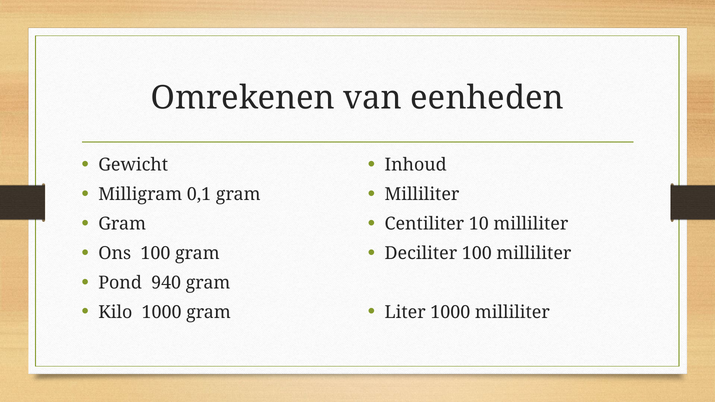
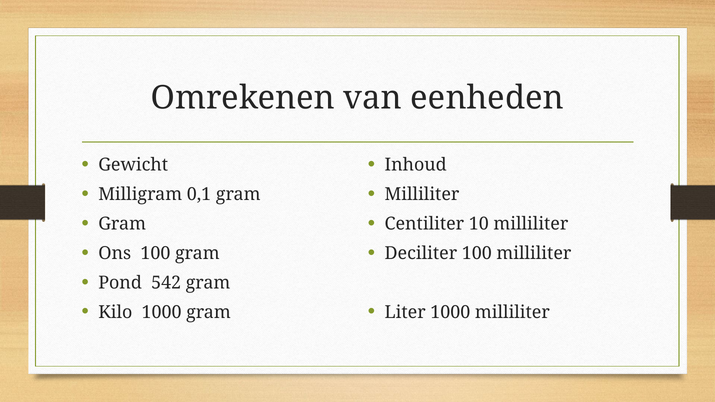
940: 940 -> 542 (166, 283)
